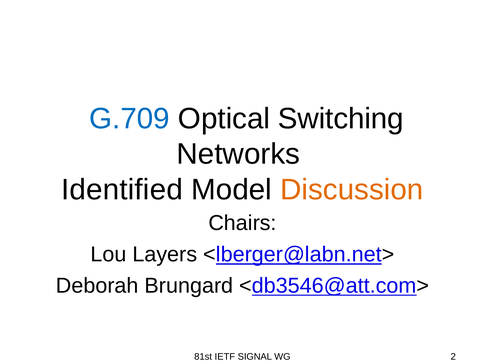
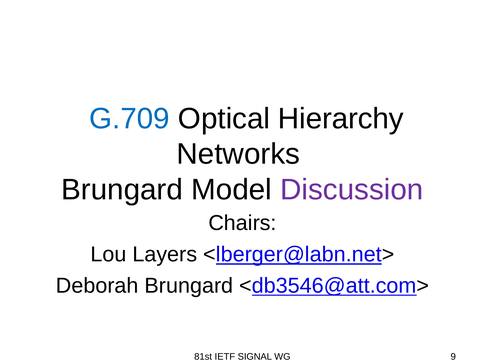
Switching: Switching -> Hierarchy (341, 118)
Identified: Identified -> Brungard (122, 190)
Discussion colour: orange -> purple (352, 190)
2: 2 -> 9 (453, 356)
